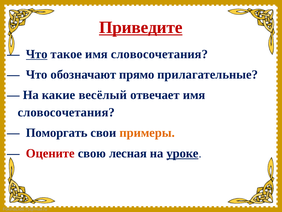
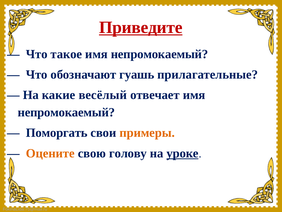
Что underline: present -> none (37, 54)
такое имя словосочетания: словосочетания -> непромокаемый (159, 54)
прямо: прямо -> гуашь (137, 74)
словосочетания: словосочетания -> непромокаемый (66, 112)
Оцените colour: red -> orange (50, 153)
лесная: лесная -> голову (128, 153)
